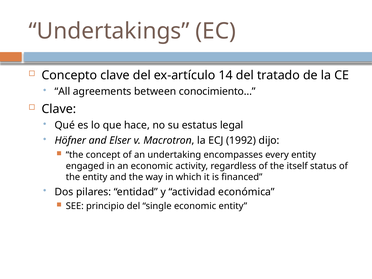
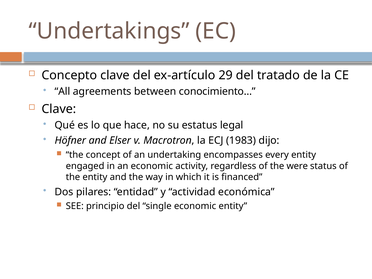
14: 14 -> 29 (226, 75)
1992: 1992 -> 1983 (241, 141)
itself: itself -> were (297, 166)
